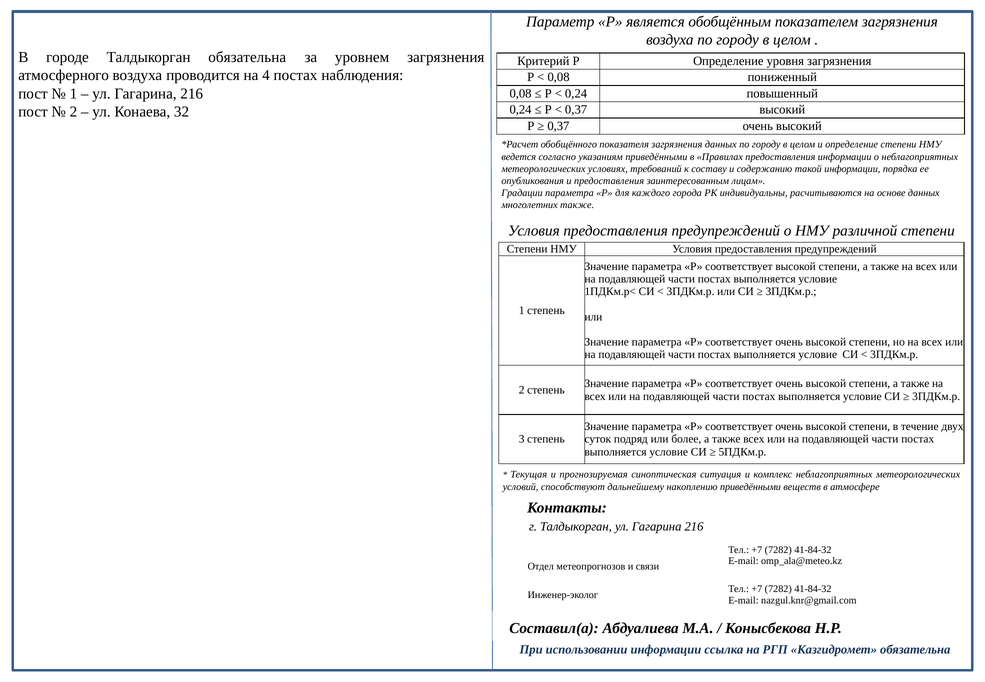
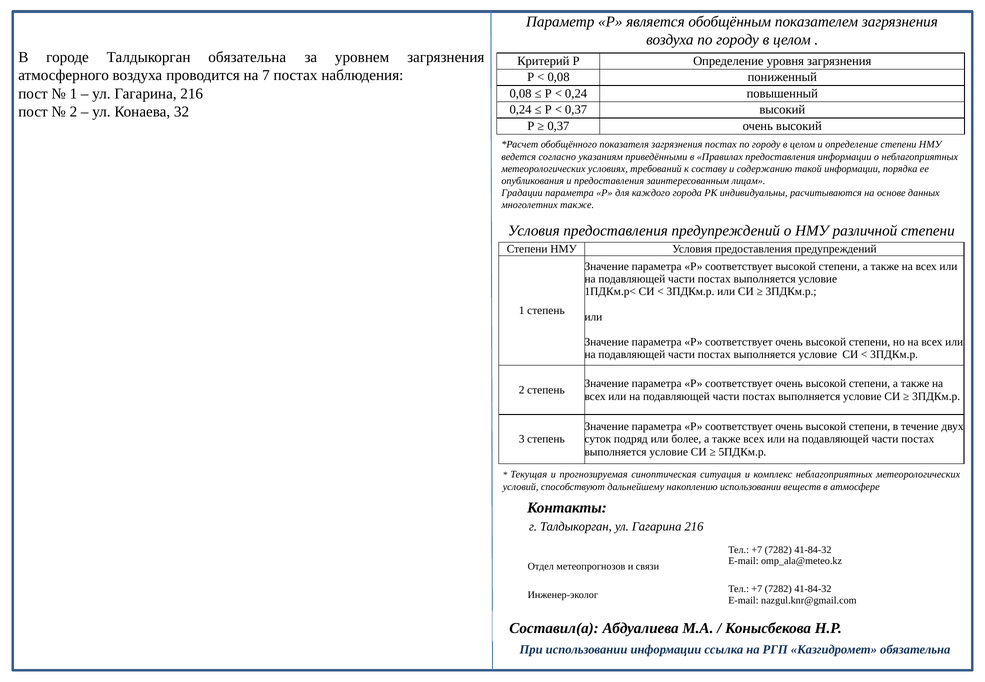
4: 4 -> 7 (266, 75)
загрязнения данных: данных -> постах (721, 145)
накоплению приведёнными: приведёнными -> использовании (751, 487)
